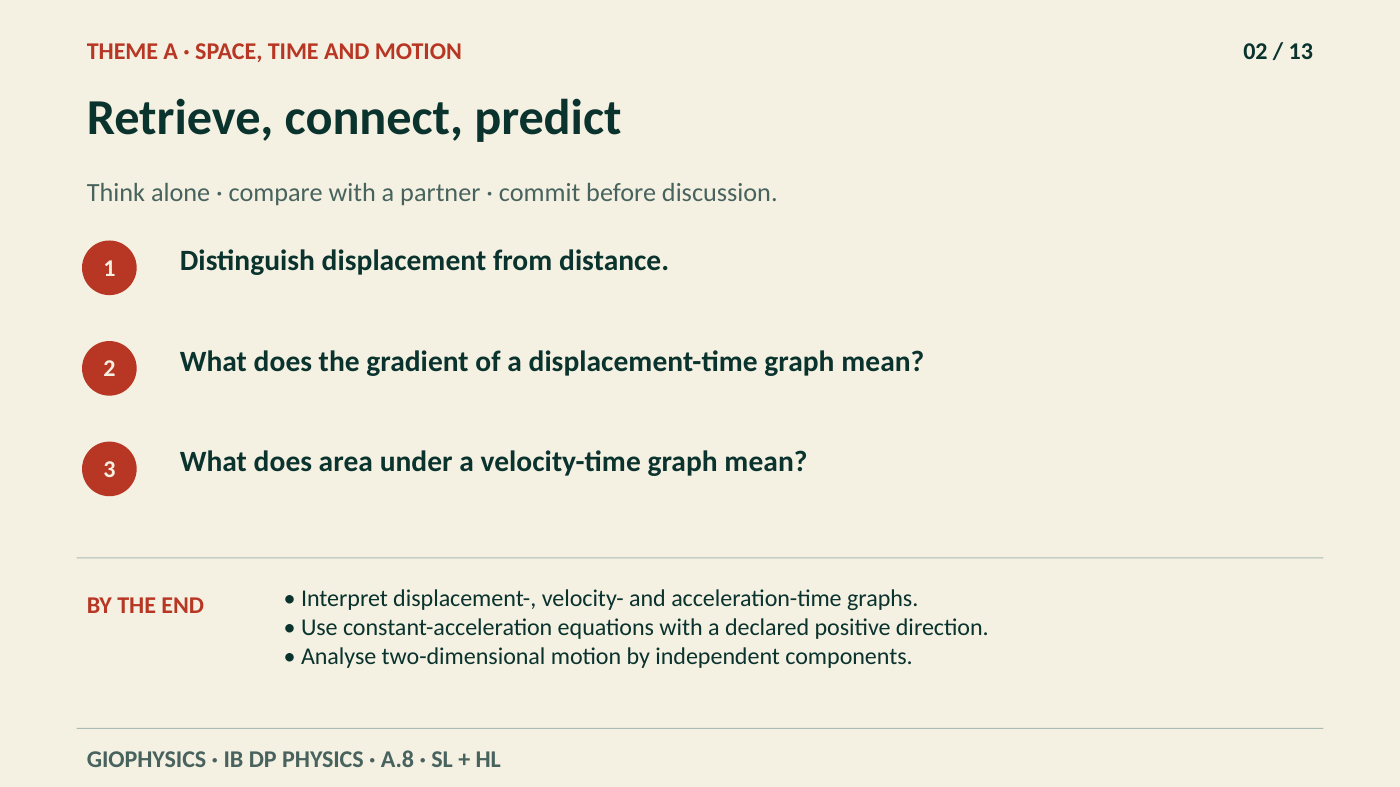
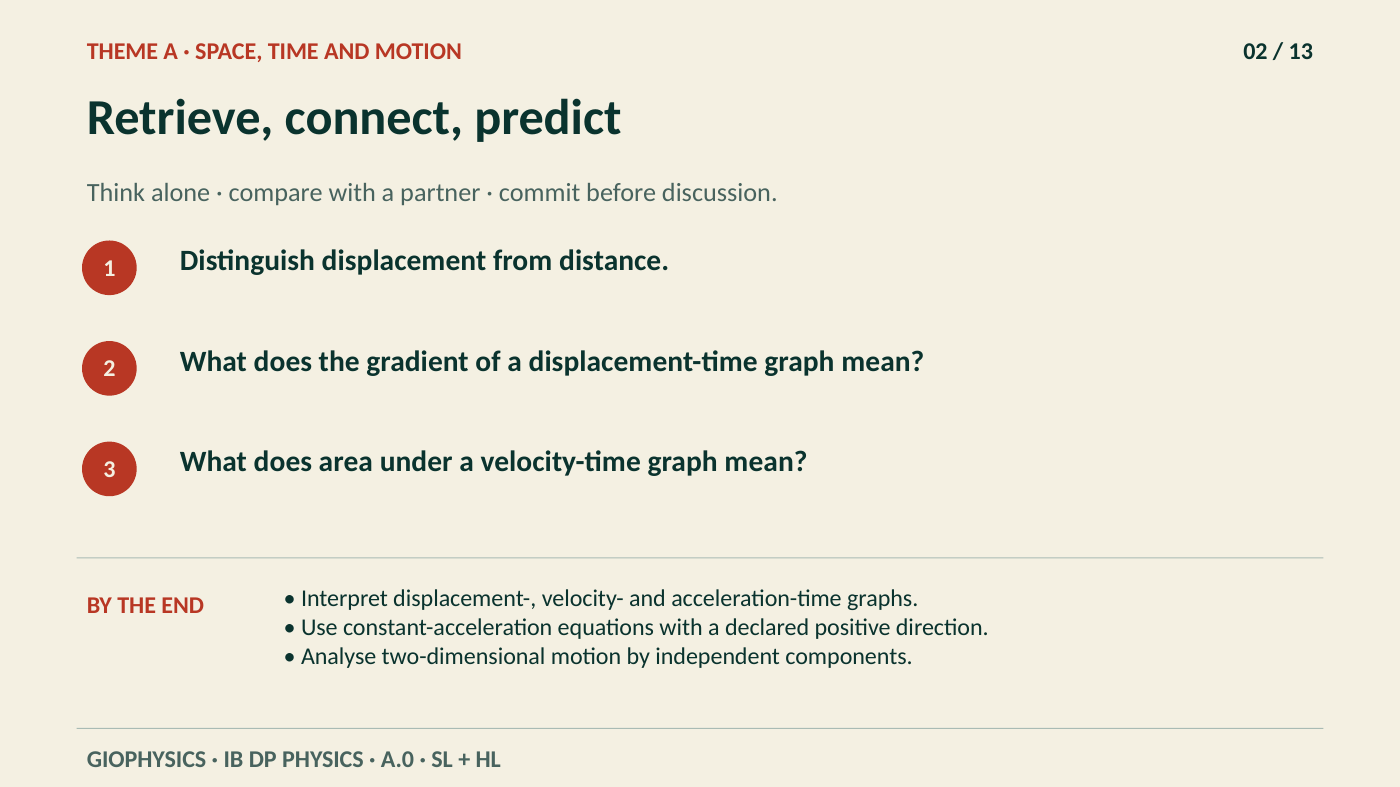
A.8: A.8 -> A.0 (398, 760)
